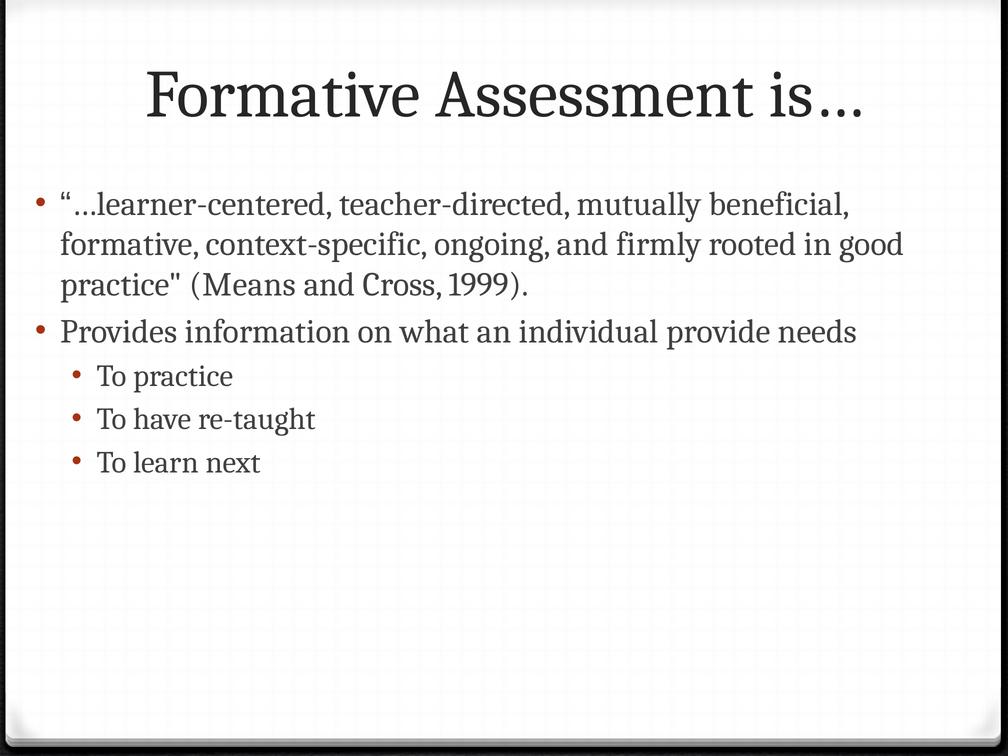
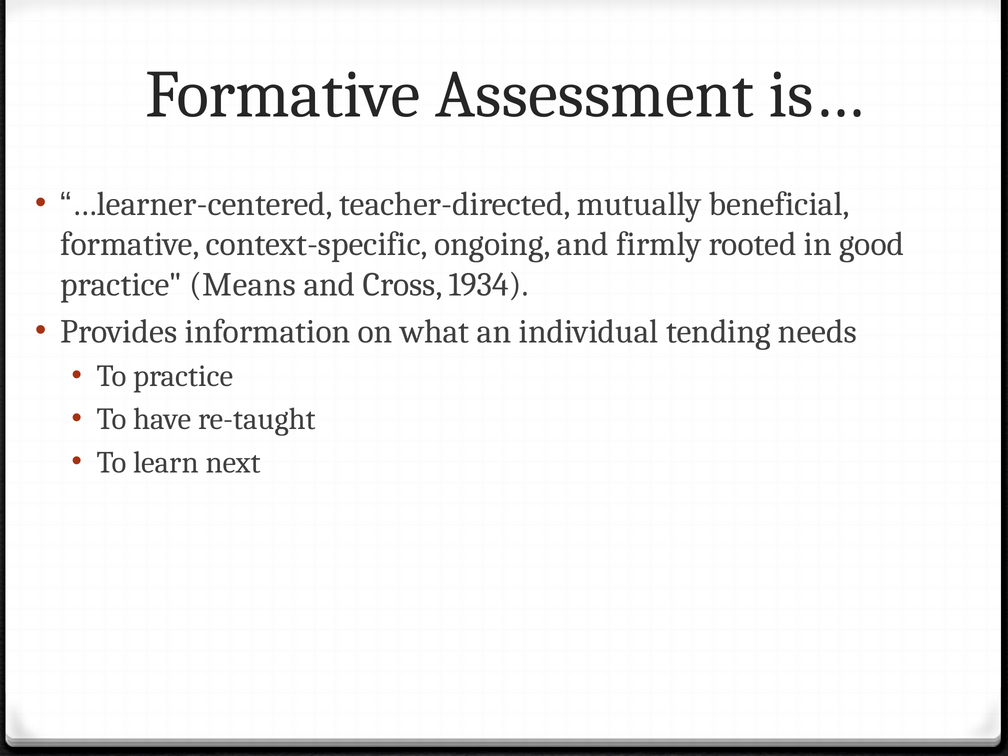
1999: 1999 -> 1934 (489, 285)
provide: provide -> tending (718, 332)
